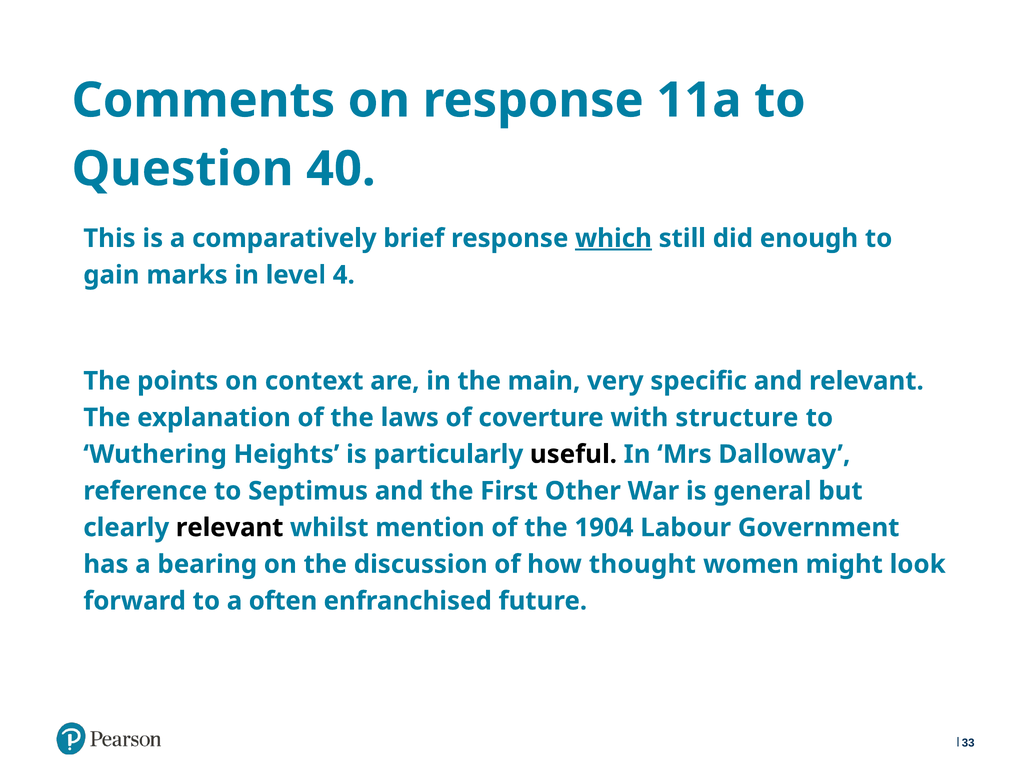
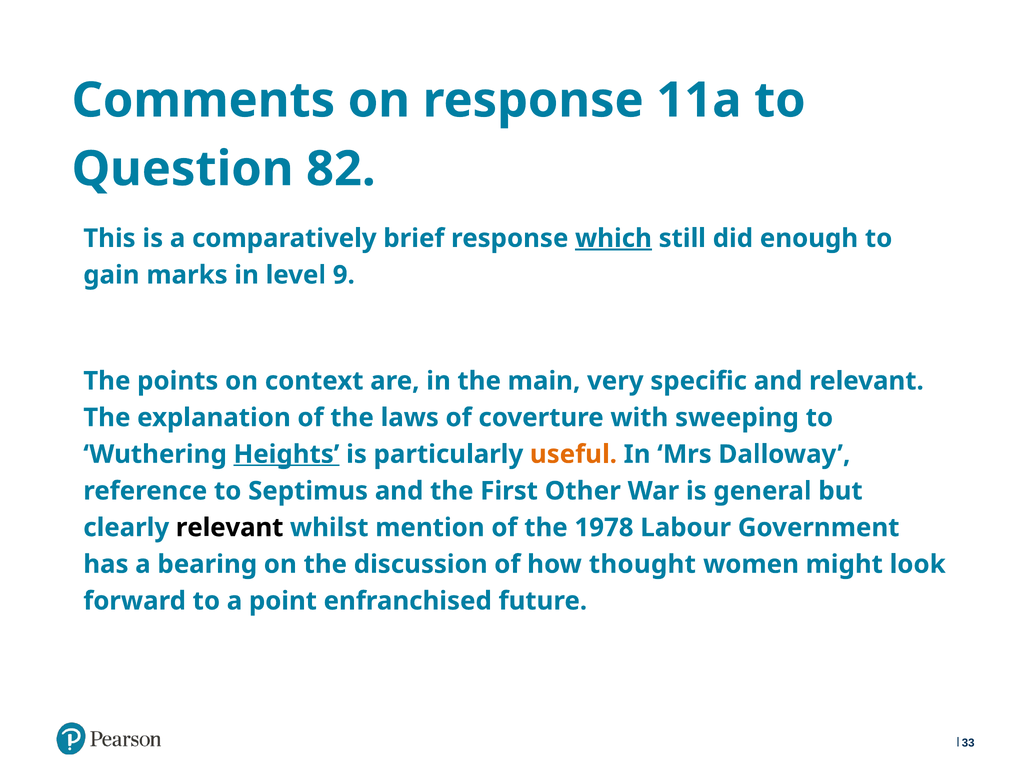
40: 40 -> 82 (341, 169)
4: 4 -> 9 (344, 275)
structure: structure -> sweeping (737, 417)
Heights underline: none -> present (286, 454)
useful colour: black -> orange (573, 454)
1904: 1904 -> 1978 (604, 527)
often: often -> point (283, 600)
